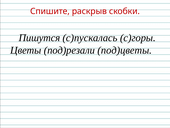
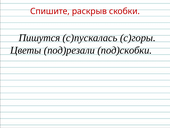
под)цветы: под)цветы -> под)скобки (125, 50)
